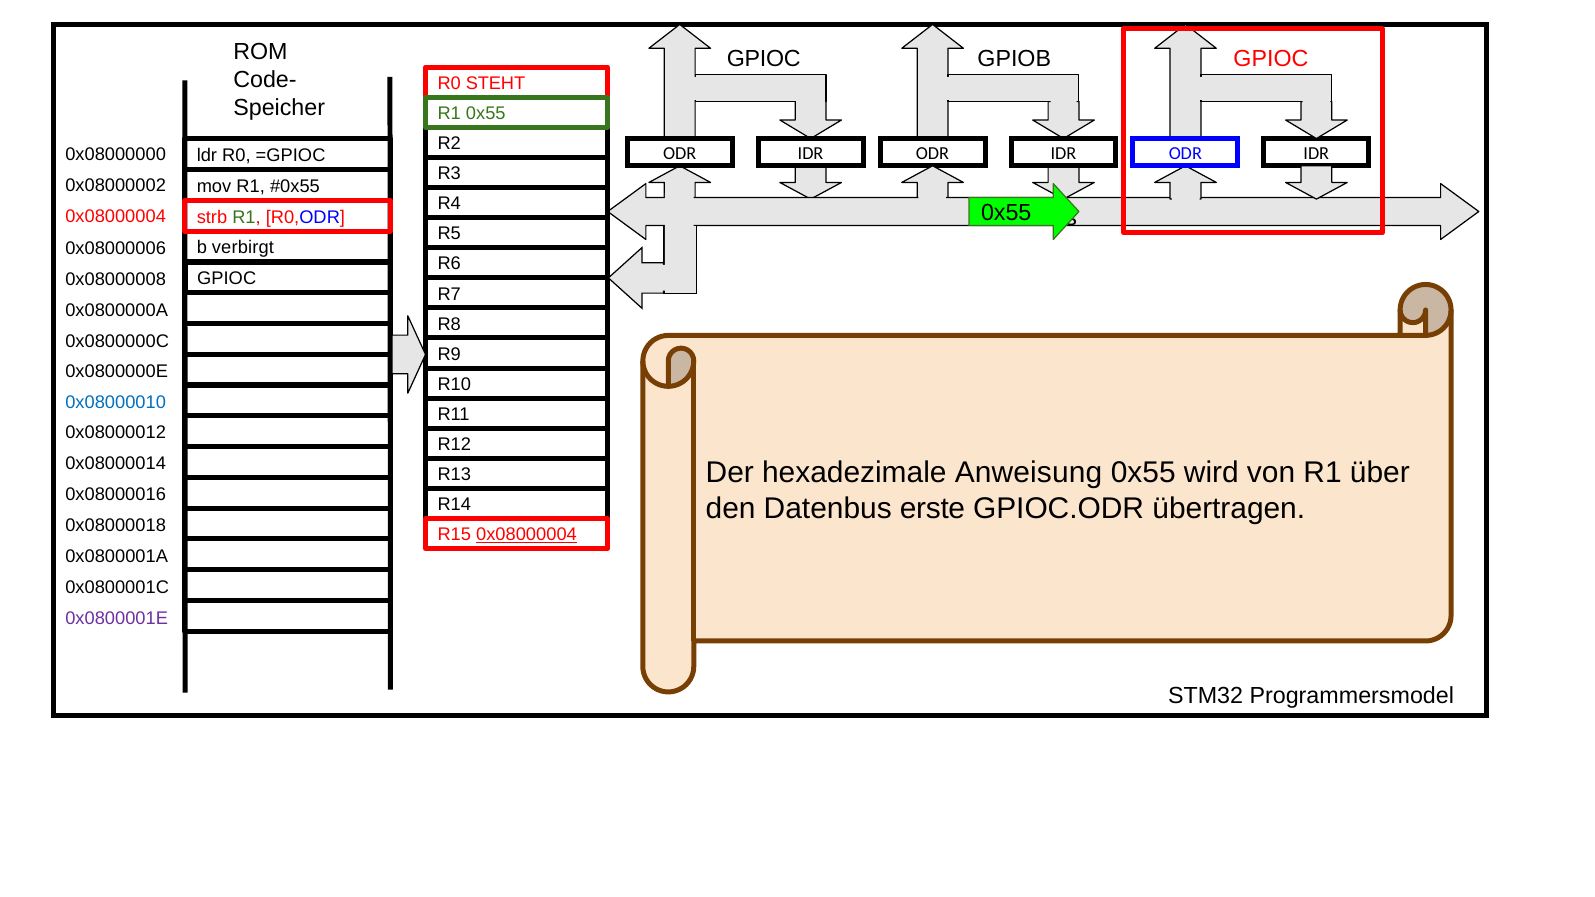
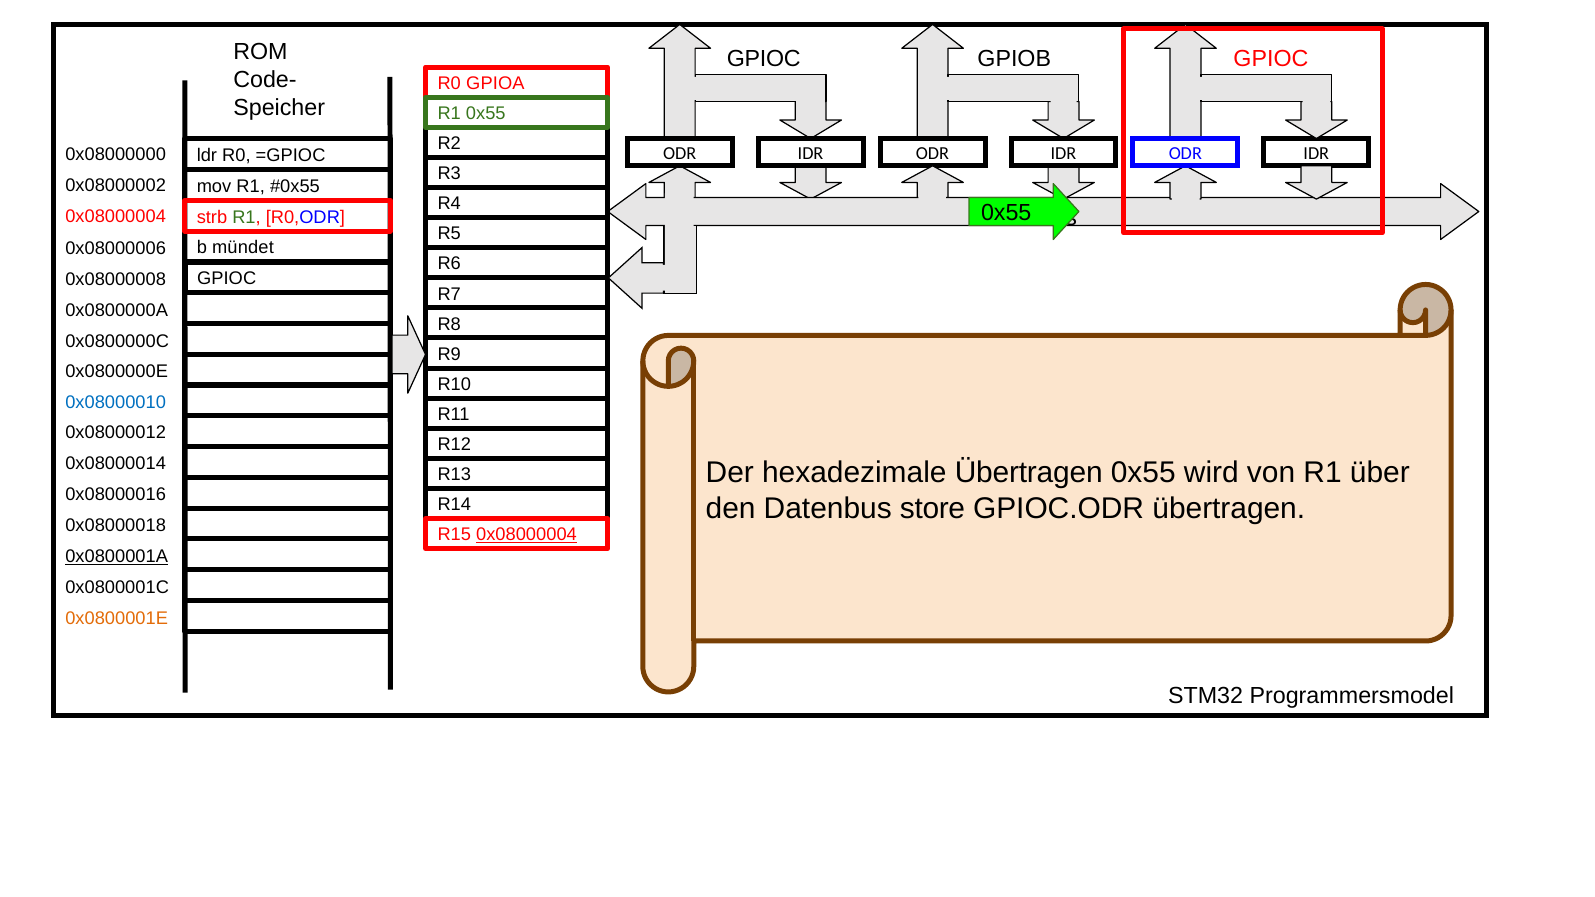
STEHT: STEHT -> GPIOA (495, 83)
verbirgt: verbirgt -> mündet (243, 248)
hexadezimale Anweisung: Anweisung -> Übertragen (1029, 472)
erste: erste -> store (932, 508)
0x0800001A underline: none -> present (117, 557)
0x0800001E colour: purple -> orange (117, 619)
